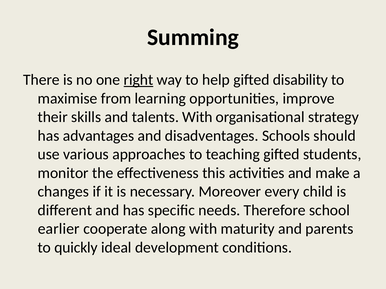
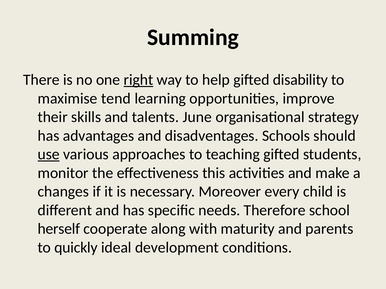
from: from -> tend (116, 99)
talents With: With -> June (197, 117)
use underline: none -> present (49, 155)
earlier: earlier -> herself (59, 229)
